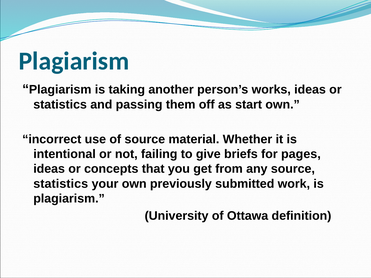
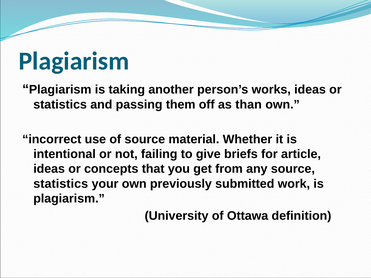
start: start -> than (249, 105)
pages: pages -> article (301, 154)
